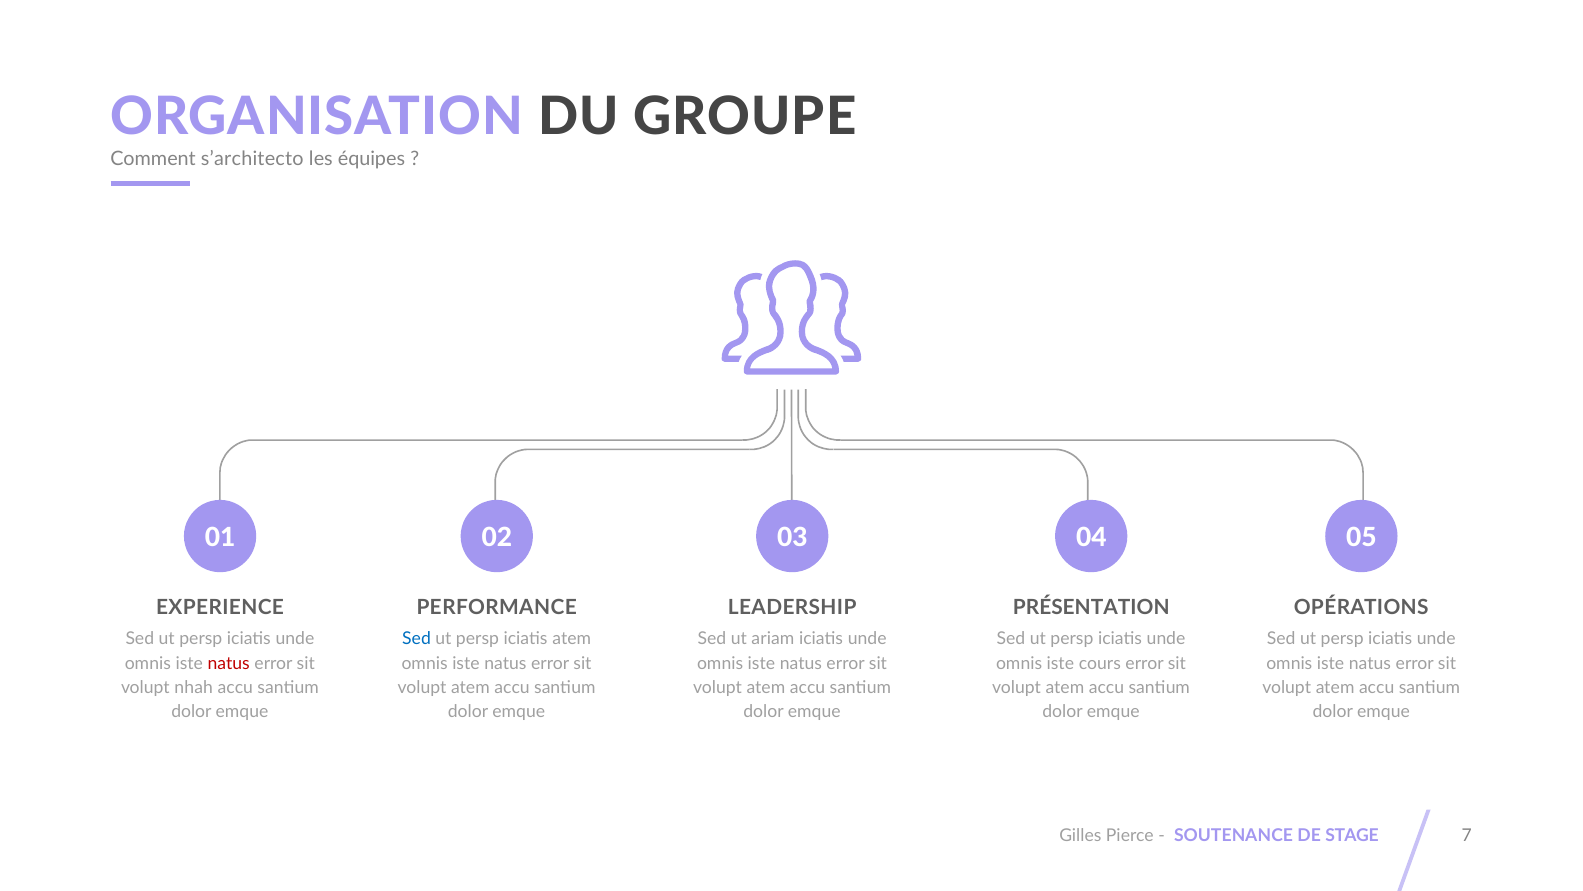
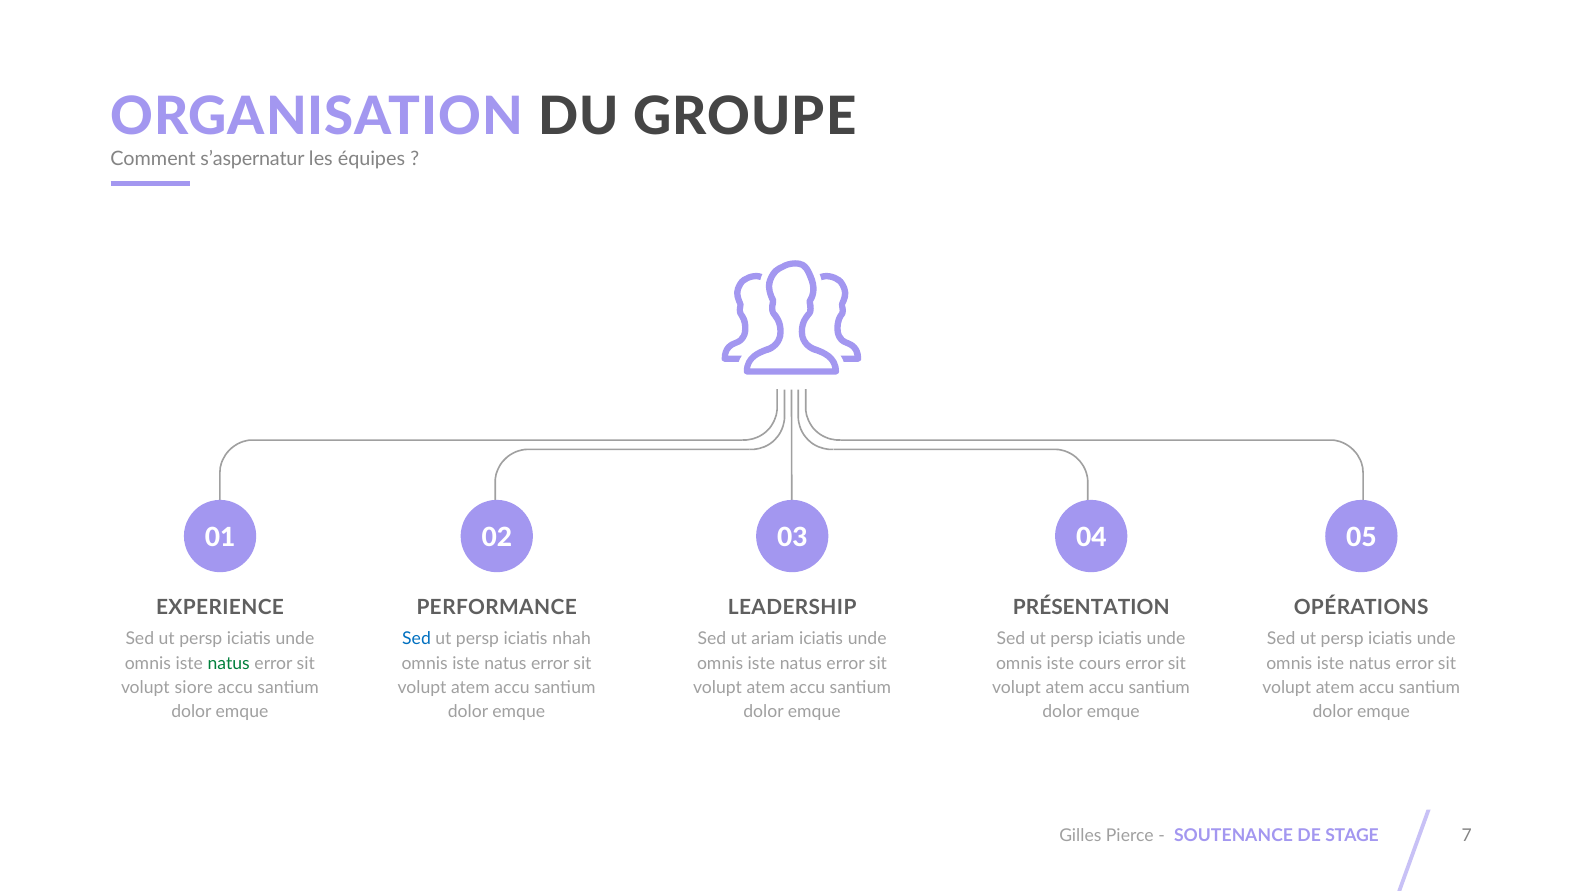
s’architecto: s’architecto -> s’aspernatur (252, 159)
iciatis atem: atem -> nhah (572, 639)
natus colour: red -> green (229, 663)
nhah: nhah -> siore (194, 687)
